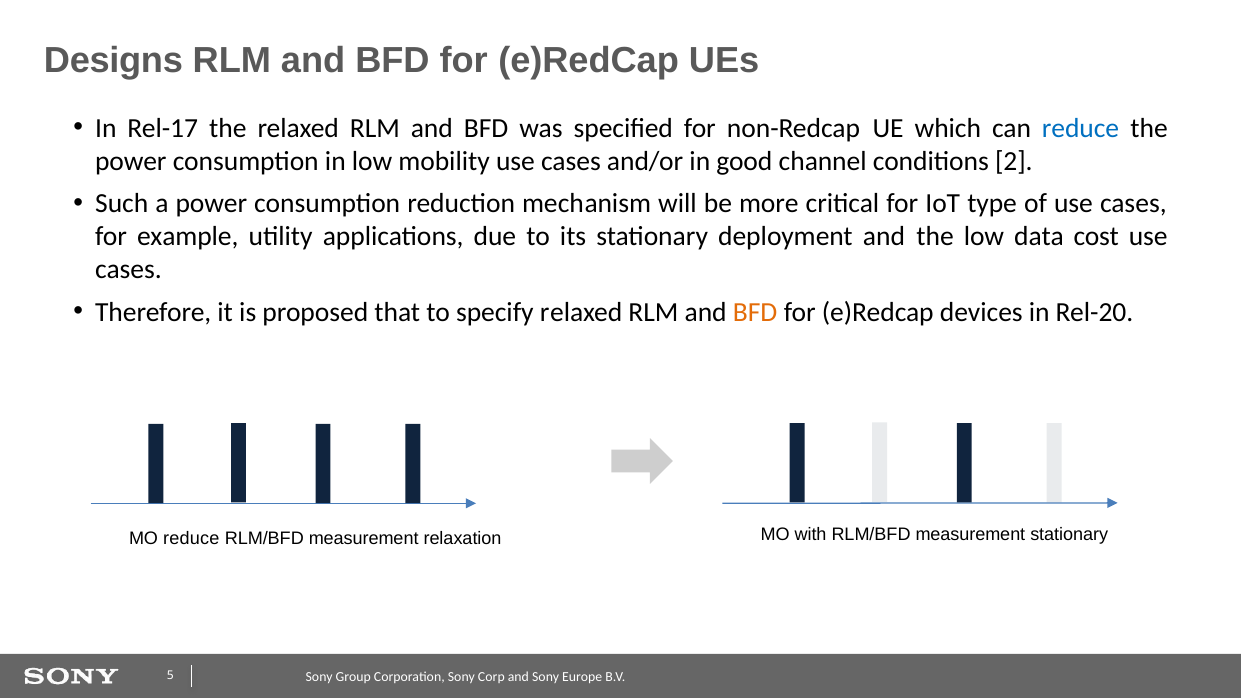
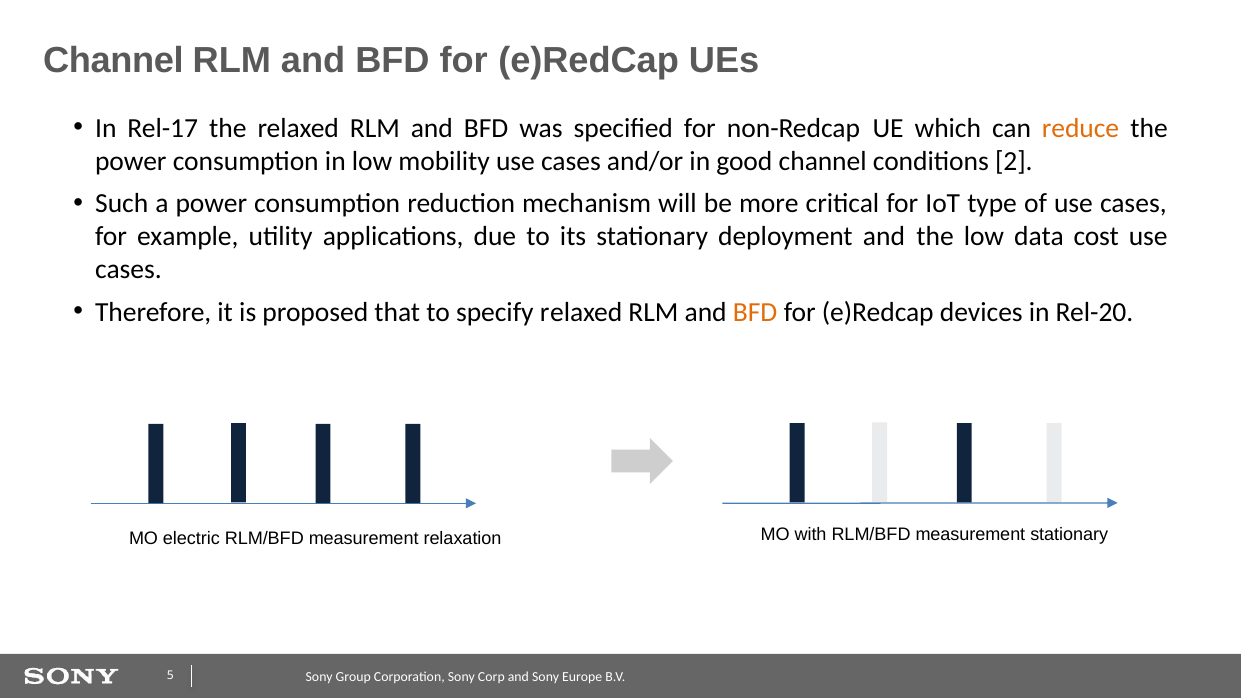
Designs: Designs -> Channel (113, 61)
reduce colour: blue -> orange (1081, 128)
MO reduce: reduce -> electric (191, 538)
